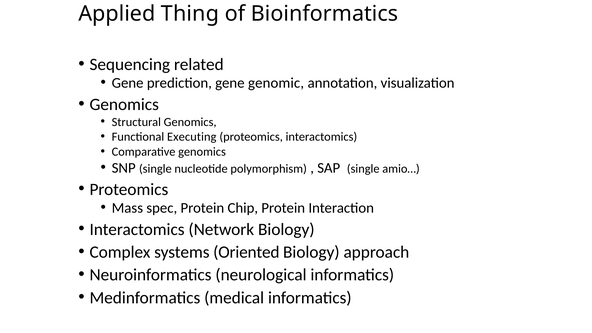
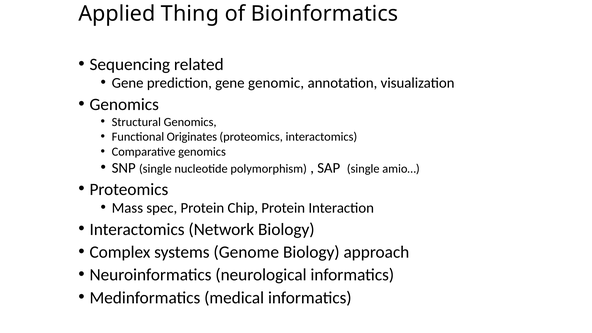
Executing: Executing -> Originates (192, 137)
Oriented: Oriented -> Genome (246, 252)
